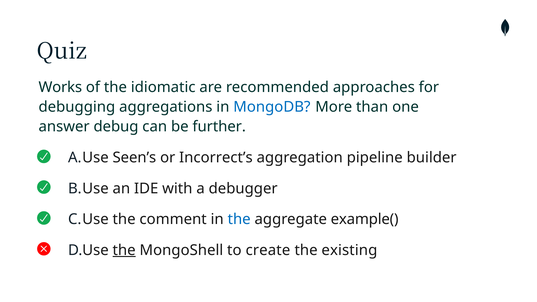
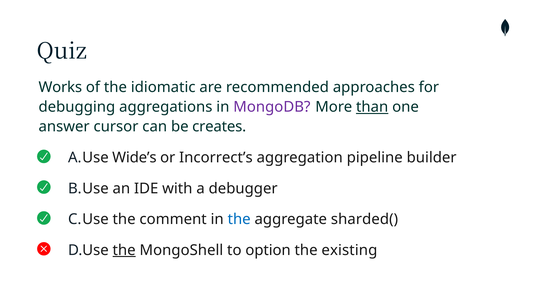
MongoDB colour: blue -> purple (272, 107)
than underline: none -> present (372, 107)
debug: debug -> cursor (116, 127)
further: further -> creates (219, 127)
Seen’s: Seen’s -> Wide’s (134, 158)
example(: example( -> sharded( (365, 219)
create: create -> option (268, 250)
